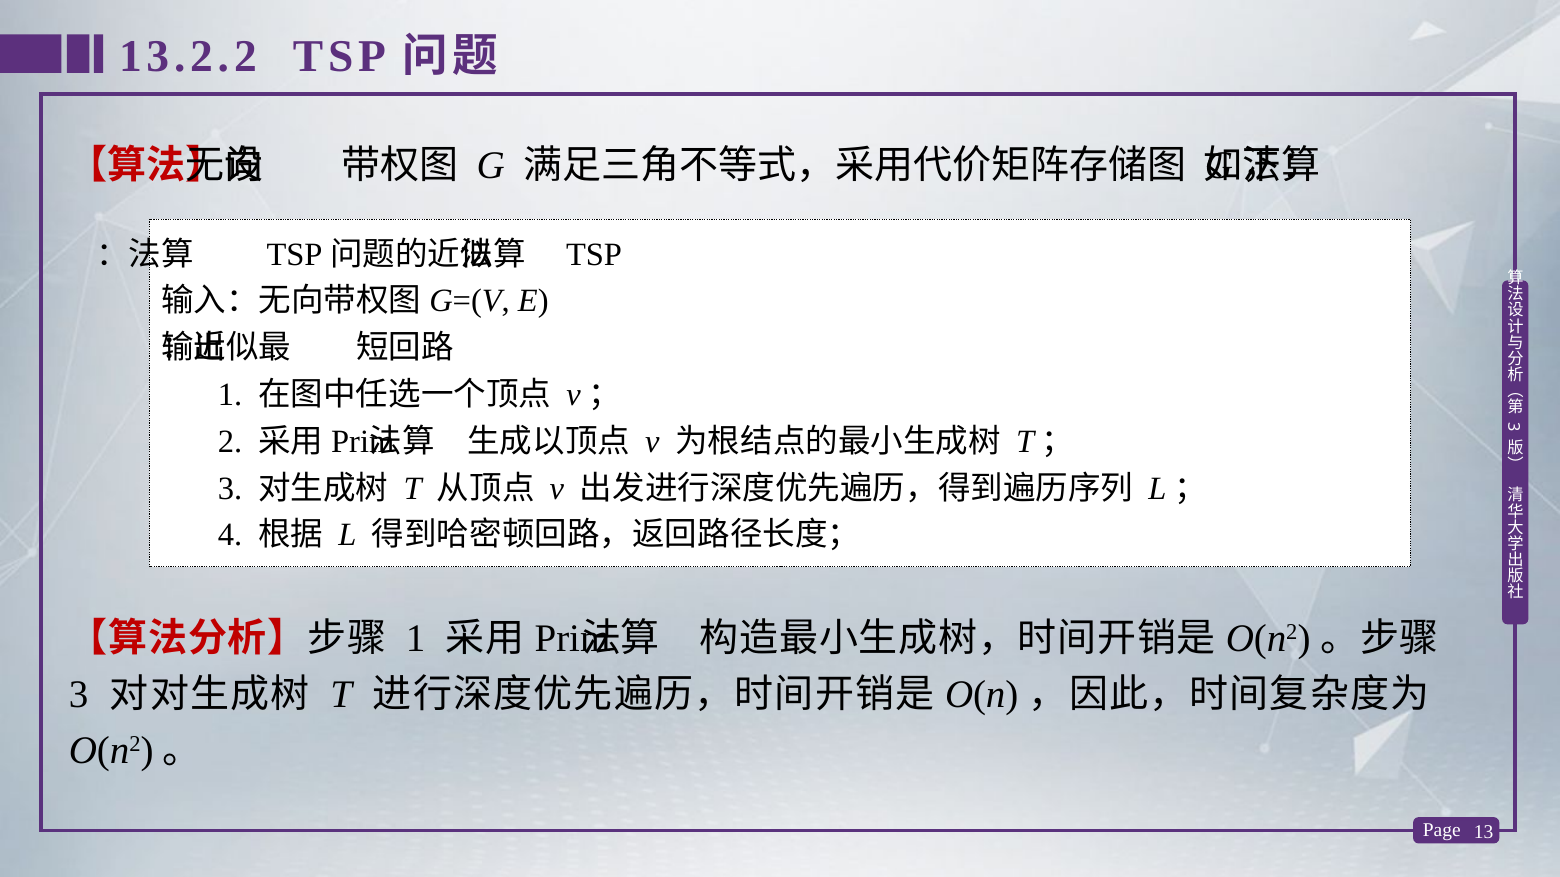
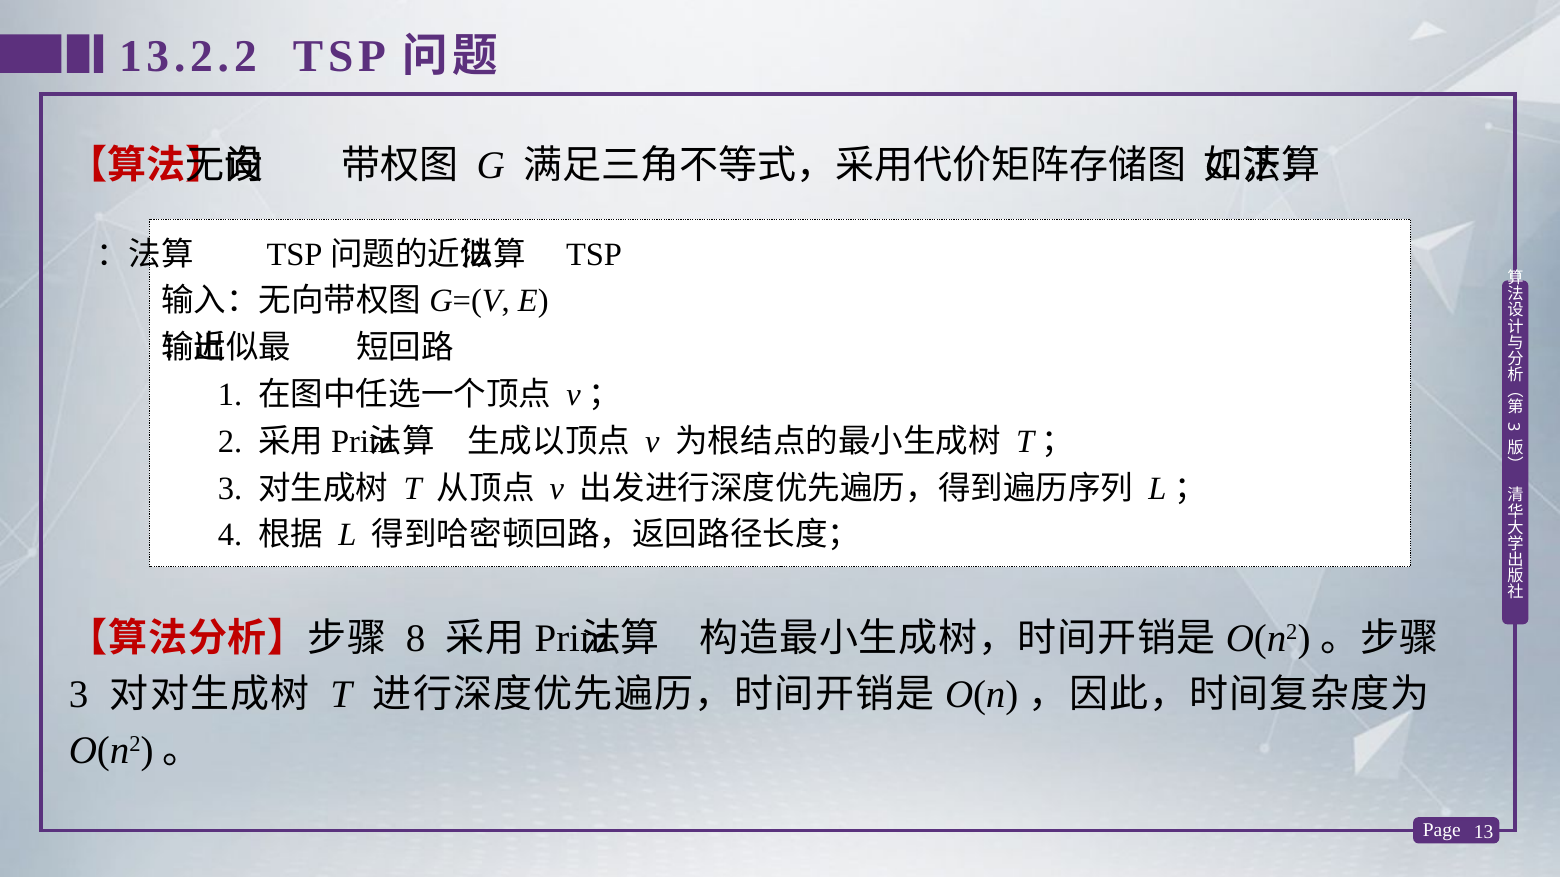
1: 1 -> 8 (416, 639)
